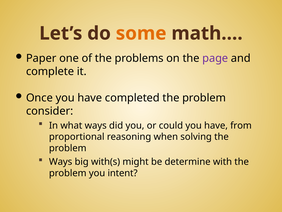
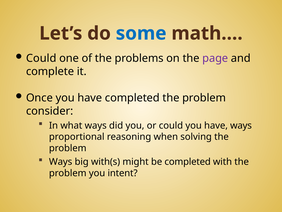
some colour: orange -> blue (141, 33)
Paper: Paper -> Could (41, 58)
have from: from -> ways (241, 125)
be determine: determine -> completed (188, 161)
